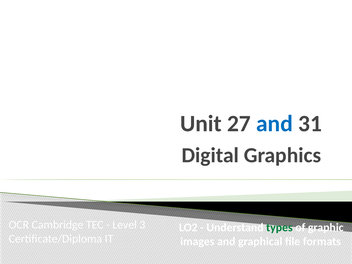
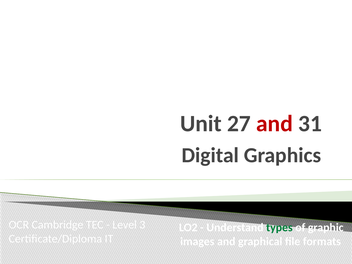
and colour: blue -> red (275, 124)
